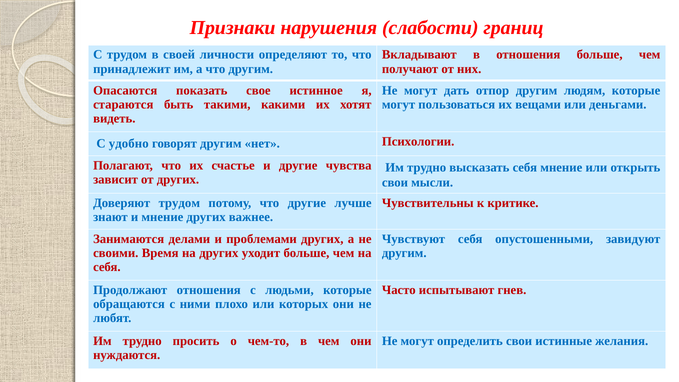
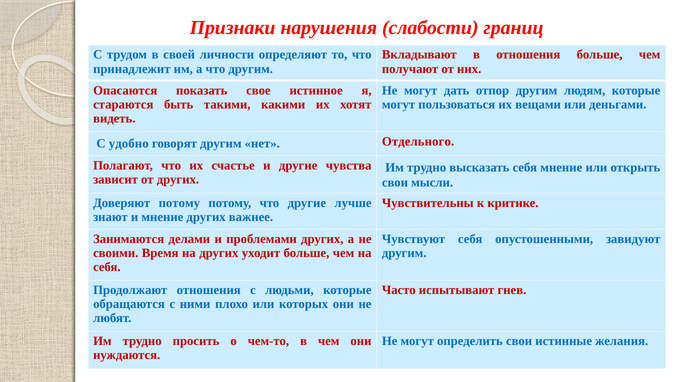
Психологии: Психологии -> Отдельного (418, 141)
Доверяют трудом: трудом -> потому (179, 203)
